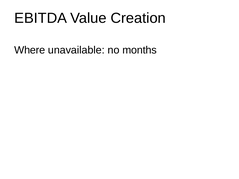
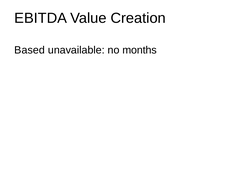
Where: Where -> Based (30, 50)
